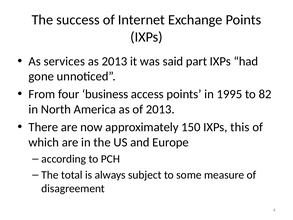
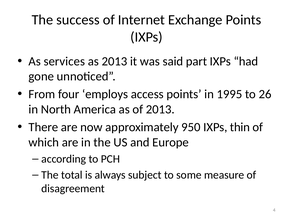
business: business -> employs (105, 94)
82: 82 -> 26 (265, 94)
150: 150 -> 950 (191, 127)
this: this -> thin (240, 127)
